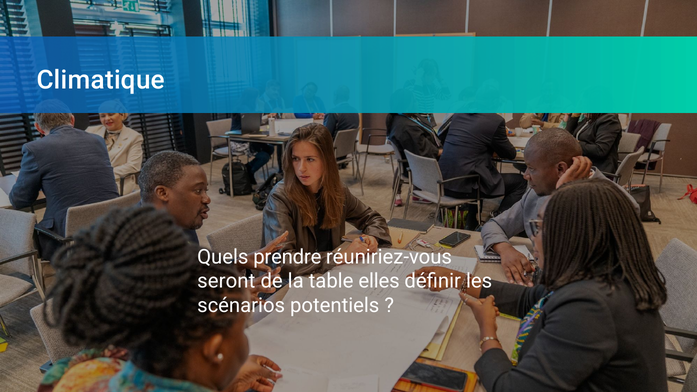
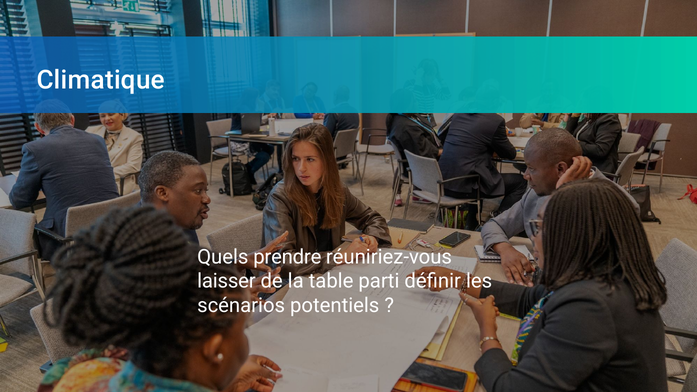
seront: seront -> laisser (226, 281)
elles: elles -> parti (379, 281)
